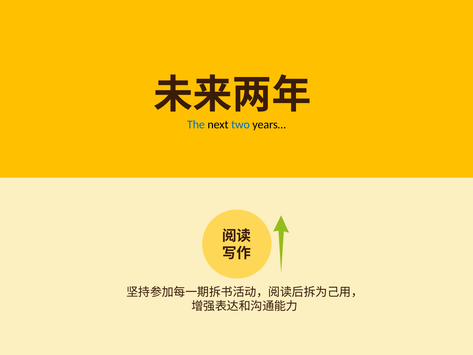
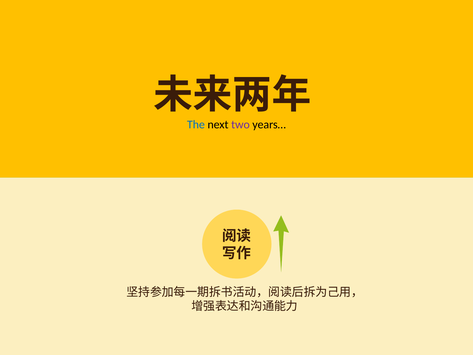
two colour: blue -> purple (240, 124)
